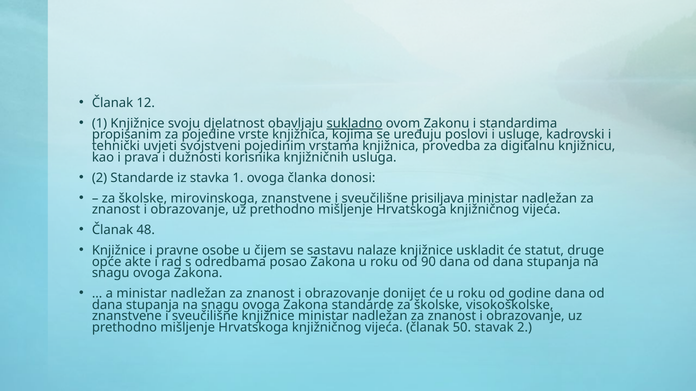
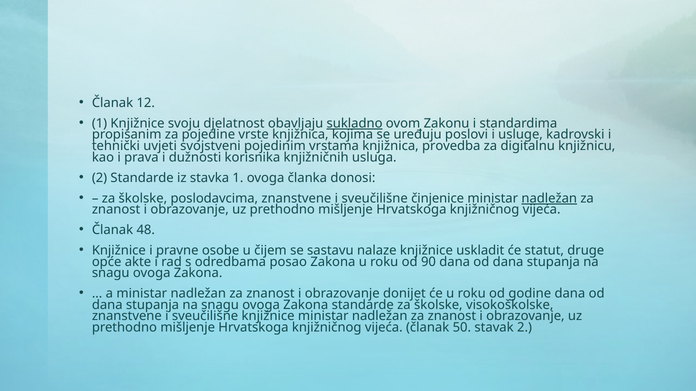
mirovinskoga: mirovinskoga -> poslodavcima (214, 199)
prisiljava: prisiljava -> činjenice (438, 199)
nadležan underline: none -> present (549, 199)
